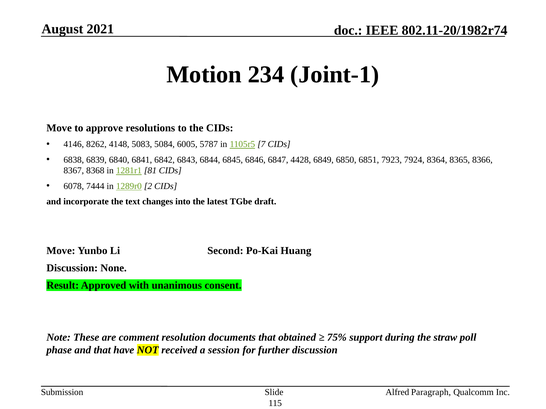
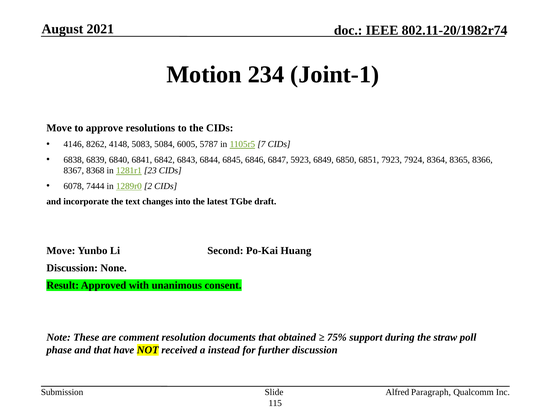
4428: 4428 -> 5923 (301, 160)
81: 81 -> 23 (150, 171)
session: session -> instead (224, 350)
